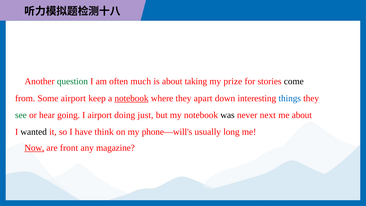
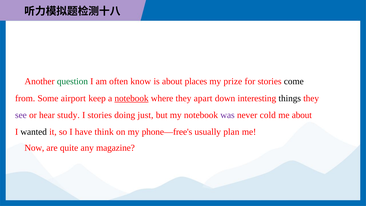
much: much -> know (141, 81)
taking: taking -> places (196, 81)
things colour: blue -> black (290, 98)
see colour: green -> purple (21, 115)
going: going -> study (68, 115)
I airport: airport -> stories (100, 115)
was colour: black -> purple (228, 115)
next: next -> cold (268, 115)
phone—will's: phone—will's -> phone—free's (167, 132)
long: long -> plan (231, 132)
Now underline: present -> none (34, 148)
front: front -> quite (69, 148)
